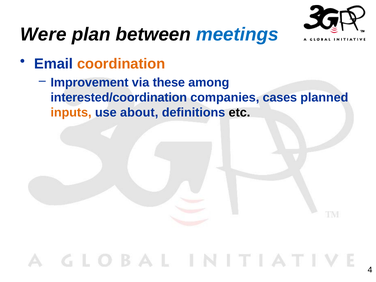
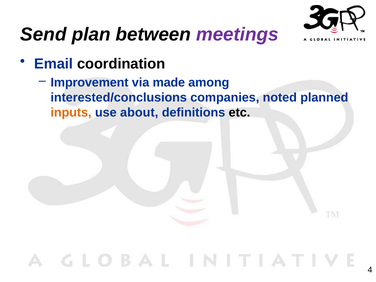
Were: Were -> Send (43, 34)
meetings colour: blue -> purple (237, 34)
coordination colour: orange -> black (121, 64)
these: these -> made (169, 82)
interested/coordination: interested/coordination -> interested/conclusions (119, 97)
cases: cases -> noted (280, 97)
